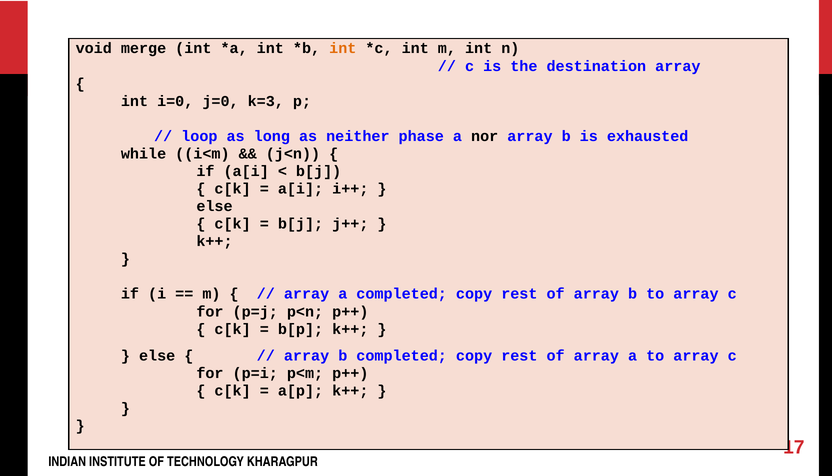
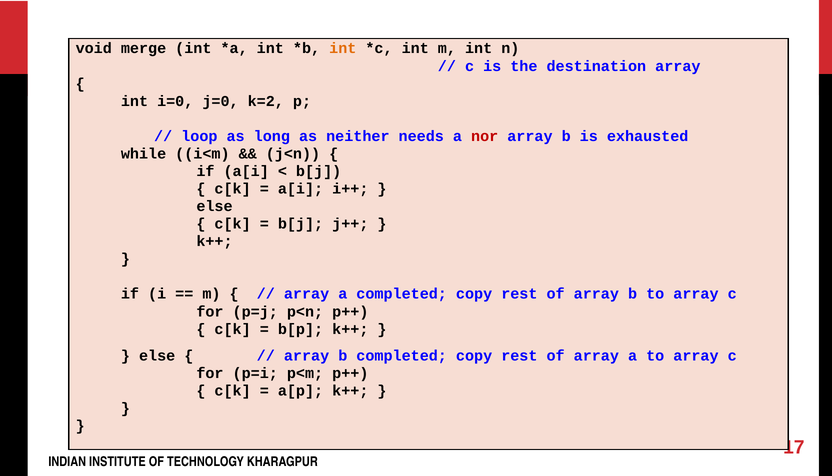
k=3: k=3 -> k=2 (266, 101)
phase: phase -> needs (421, 136)
nor colour: black -> red (485, 136)
